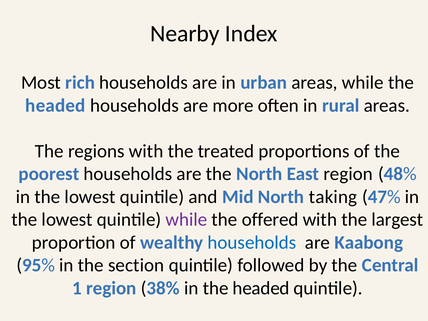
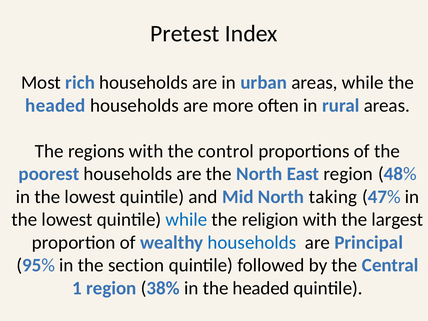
Nearby: Nearby -> Pretest (185, 34)
treated: treated -> control (226, 151)
while colour: purple -> blue (186, 220)
offered: offered -> religion (270, 220)
Kaabong: Kaabong -> Principal (369, 242)
